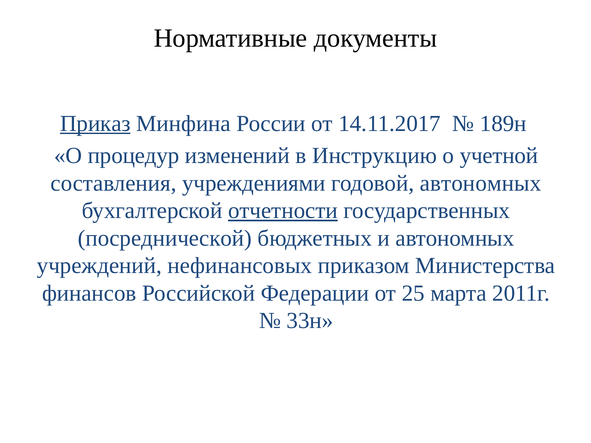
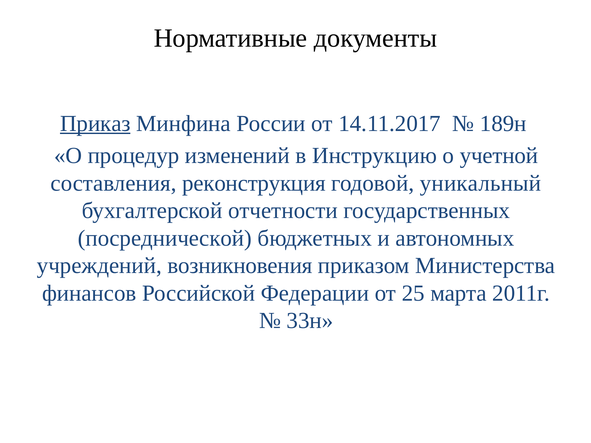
учреждениями: учреждениями -> реконструкция (254, 183)
годовой автономных: автономных -> уникальный (481, 183)
отчетности underline: present -> none (283, 211)
нефинансовых: нефинансовых -> возникновения (240, 266)
